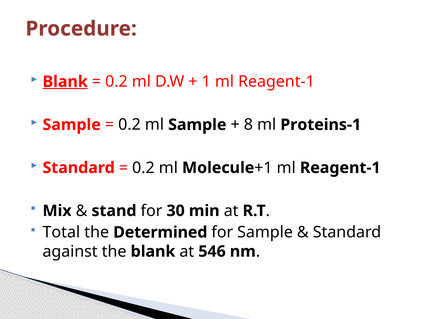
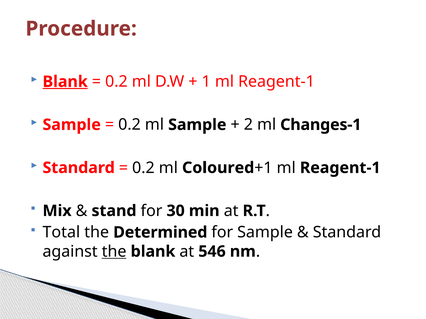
8: 8 -> 2 (248, 125)
Proteins-1: Proteins-1 -> Changes-1 (321, 125)
Molecule: Molecule -> Coloured (218, 168)
the underline: none -> present (114, 252)
